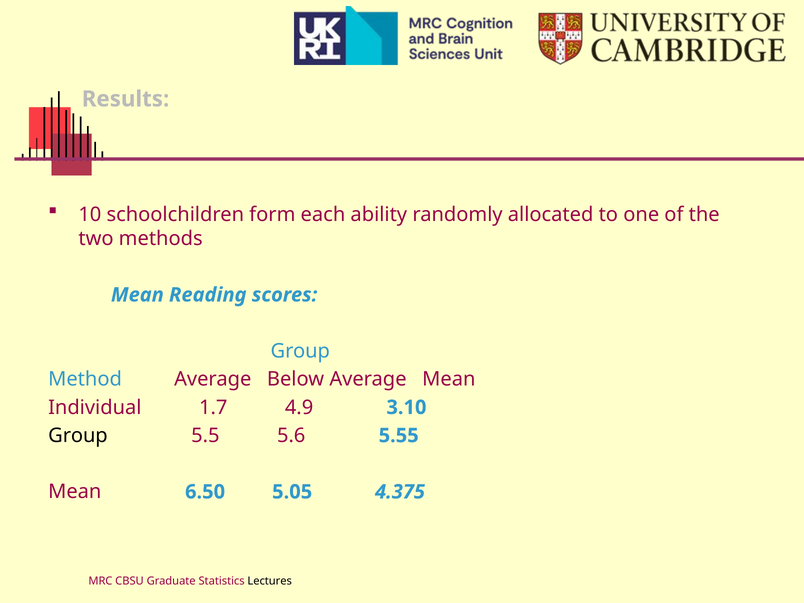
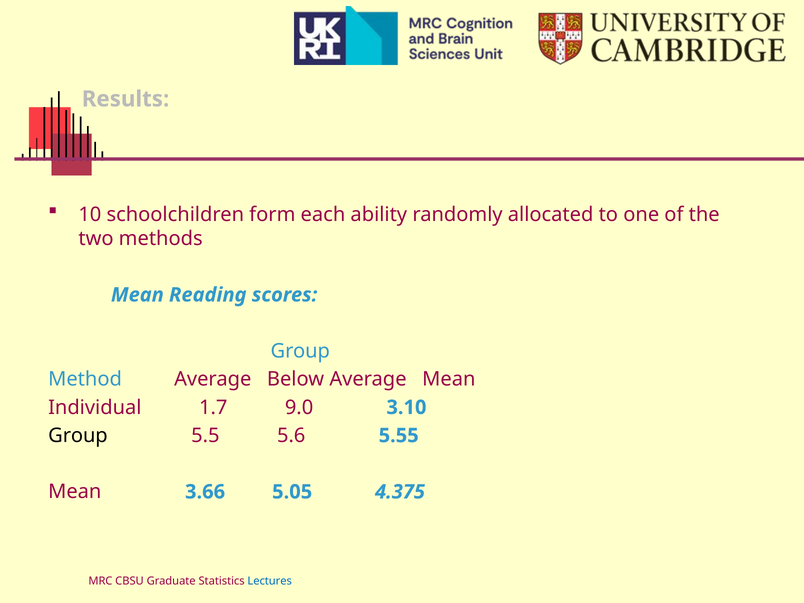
4.9: 4.9 -> 9.0 (299, 407)
6.50: 6.50 -> 3.66 (205, 492)
Lectures colour: black -> blue (270, 581)
